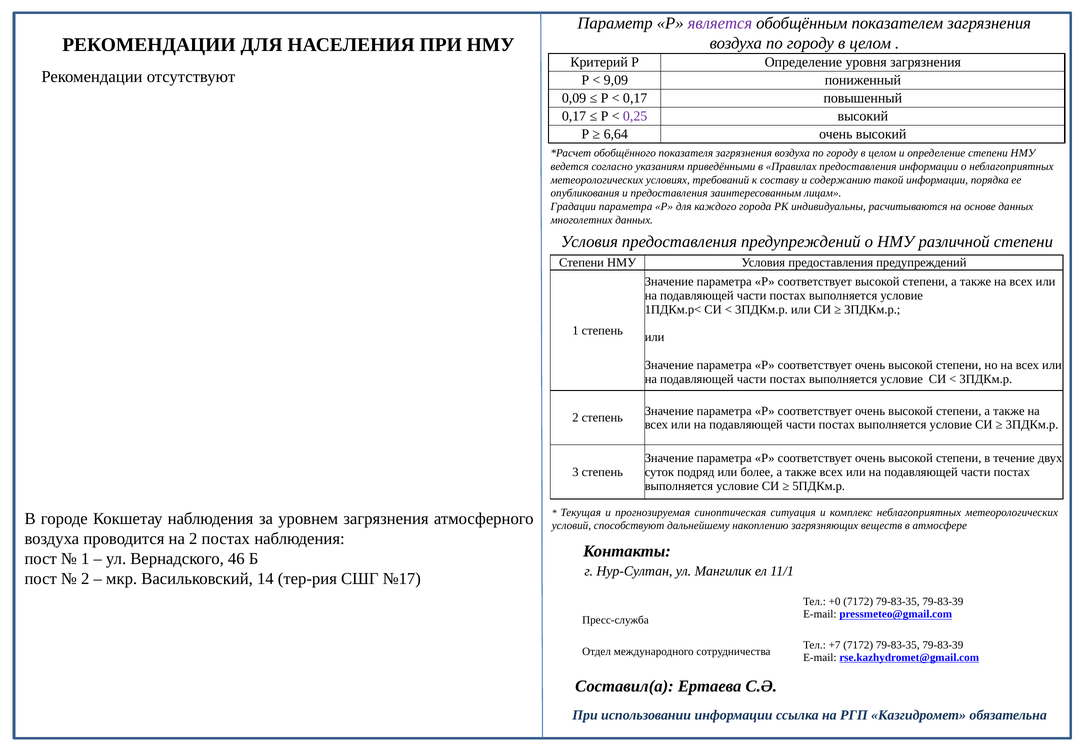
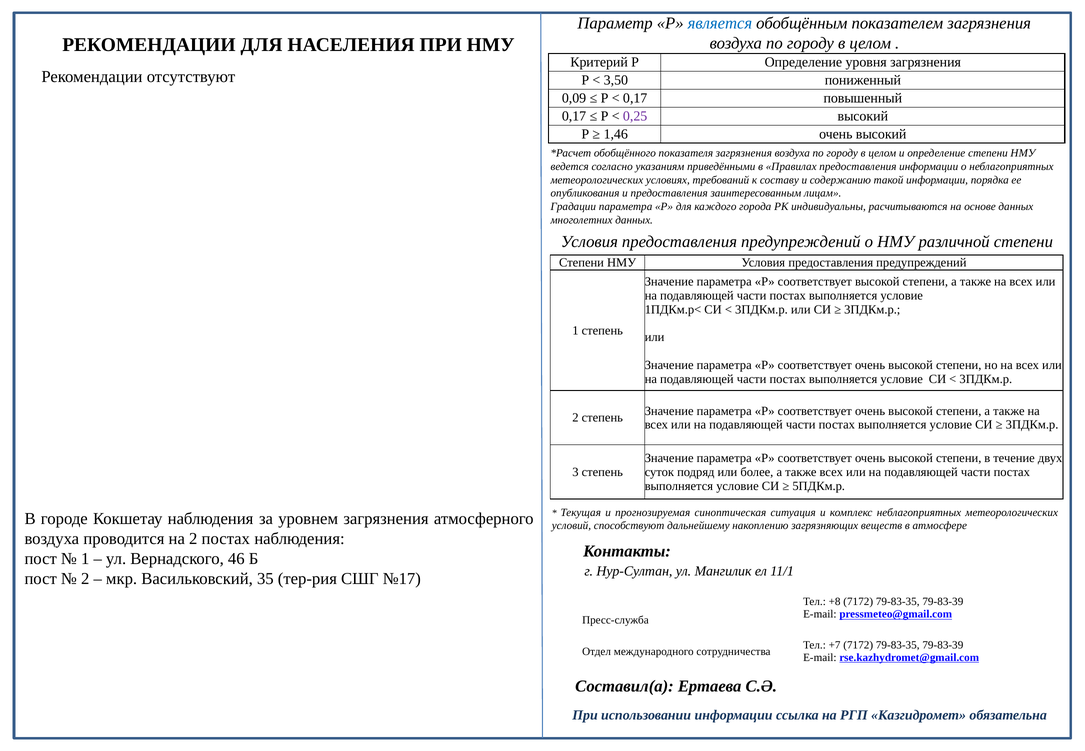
является colour: purple -> blue (720, 23)
9,09: 9,09 -> 3,50 (616, 80)
6,64: 6,64 -> 1,46 (616, 134)
14: 14 -> 35 (265, 579)
+0: +0 -> +8 (835, 602)
